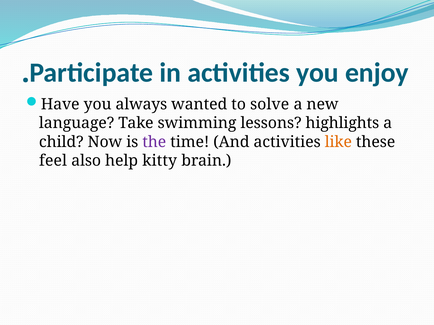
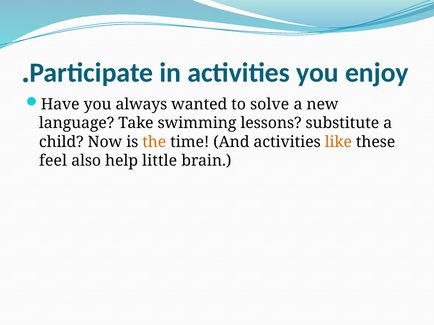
highlights: highlights -> substitute (342, 123)
the colour: purple -> orange (154, 142)
kitty: kitty -> little (160, 161)
